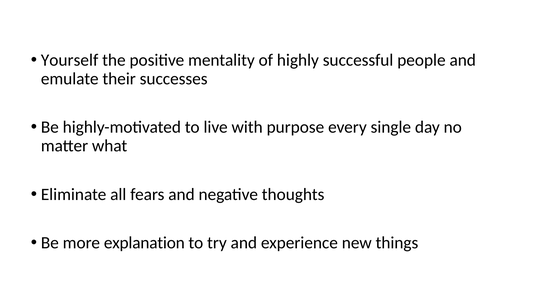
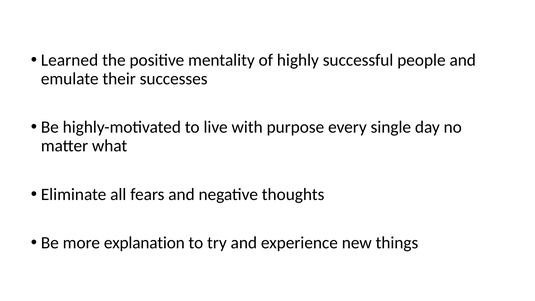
Yourself: Yourself -> Learned (70, 60)
